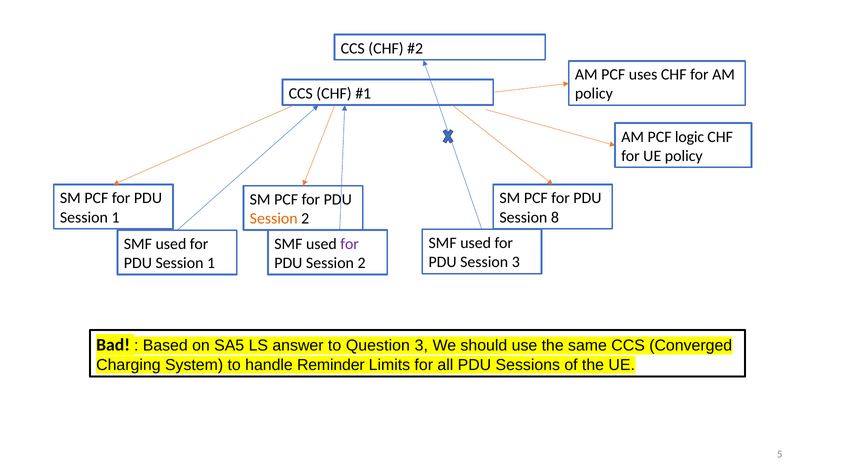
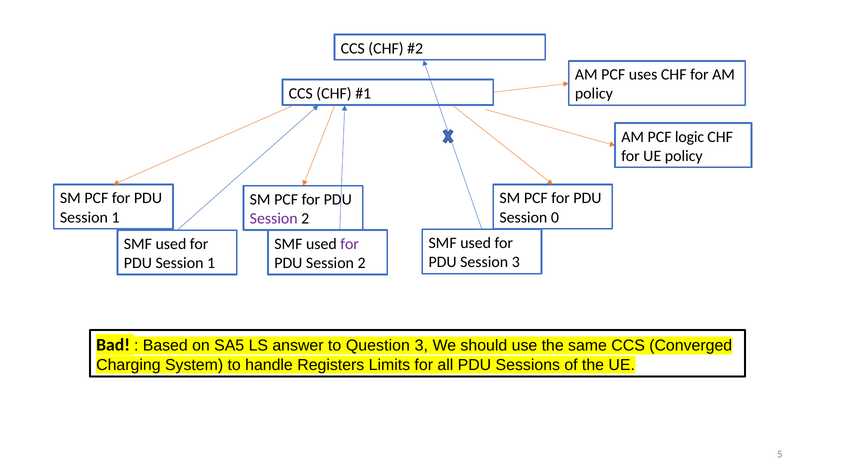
8: 8 -> 0 (555, 217)
Session colour: orange -> purple (274, 219)
Reminder: Reminder -> Registers (331, 365)
